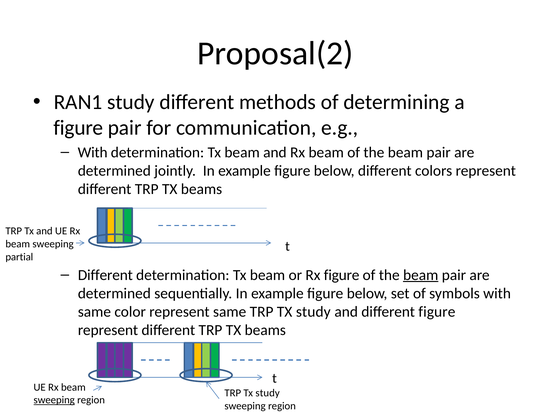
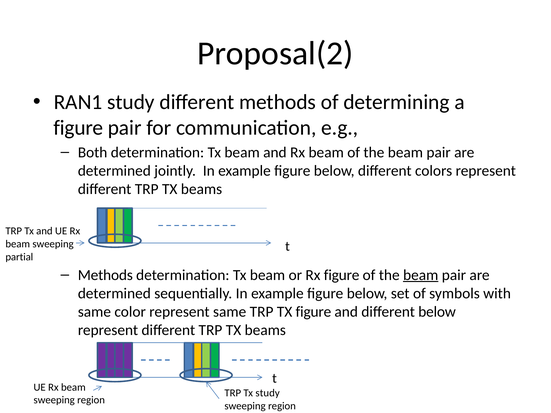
With: With -> Both (93, 153)
Different: Different -> Methods (105, 275)
same TRP TX study: study -> figure (313, 312)
different figure: figure -> below (437, 312)
sweeping underline: present -> none (54, 400)
